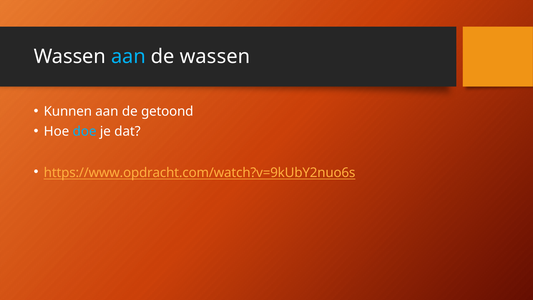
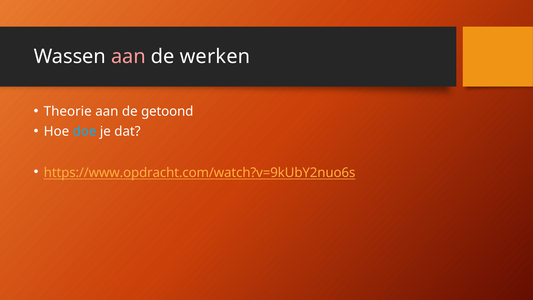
aan colour: light blue -> pink (128, 56)
de wassen: wassen -> werken (215, 56)
Kunnen: Kunnen -> Theorie (68, 111)
